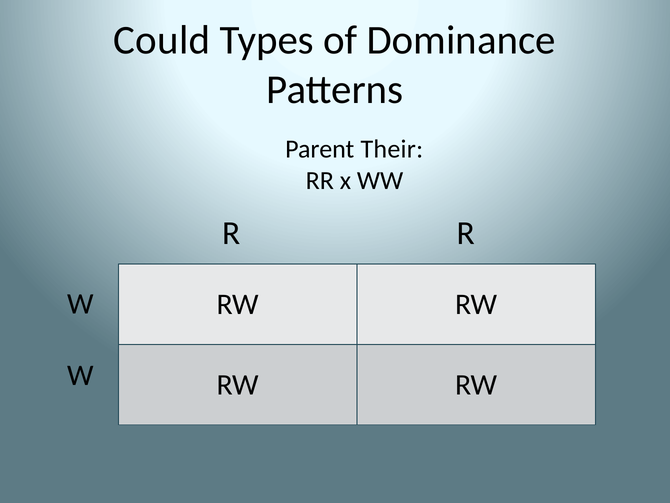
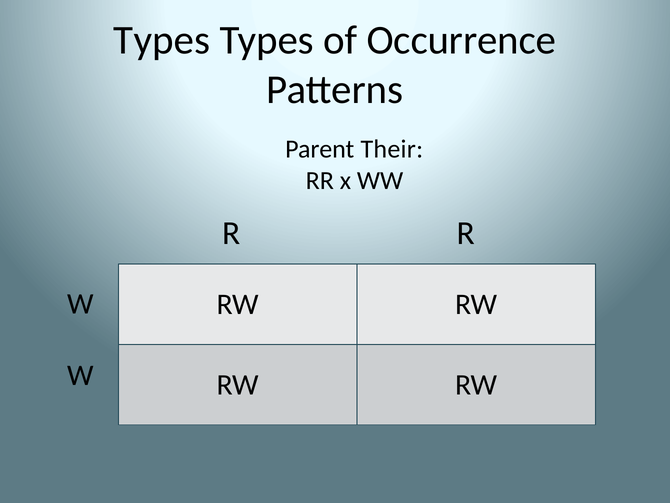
Could: Could -> Types (162, 40)
Dominance: Dominance -> Occurrence (461, 40)
